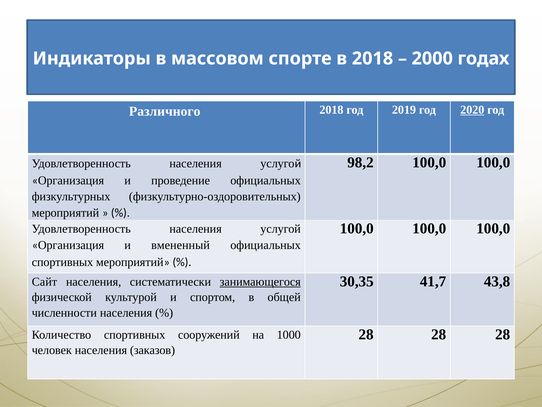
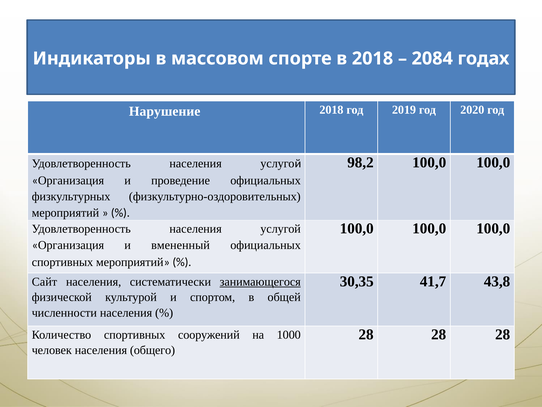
2000: 2000 -> 2084 (432, 58)
Различного: Различного -> Нарушение (165, 111)
2020 underline: present -> none (472, 110)
заказов: заказов -> общего (153, 350)
